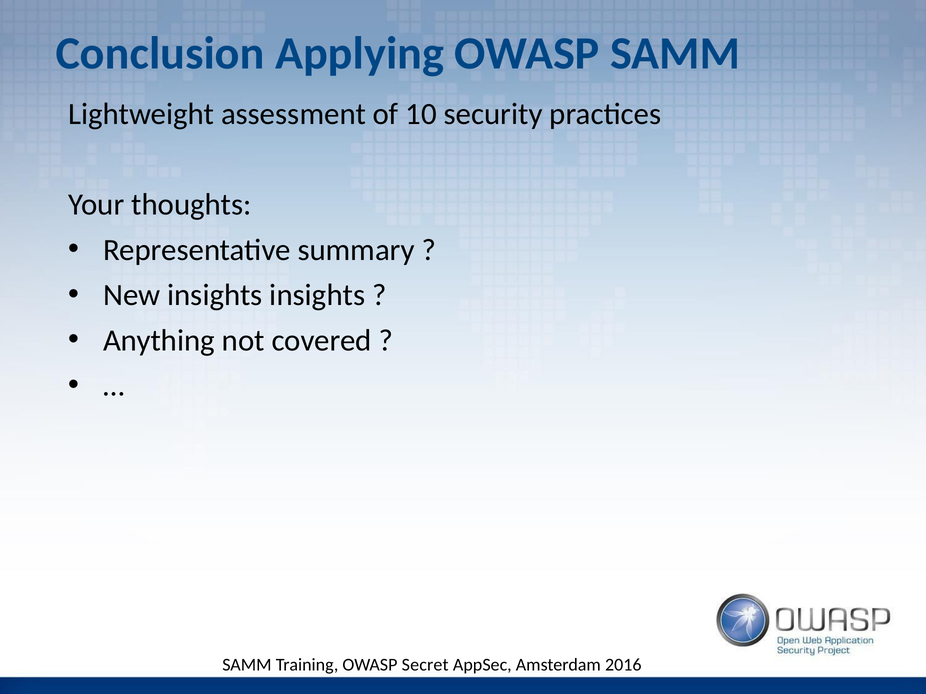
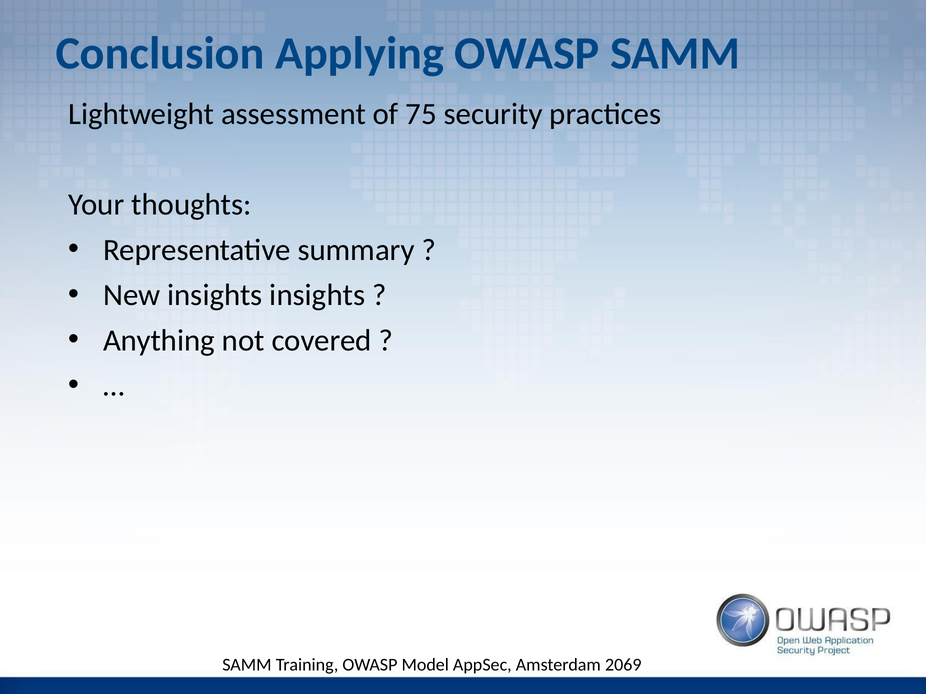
10: 10 -> 75 (421, 114)
Secret: Secret -> Model (425, 665)
2016: 2016 -> 2069 (623, 665)
